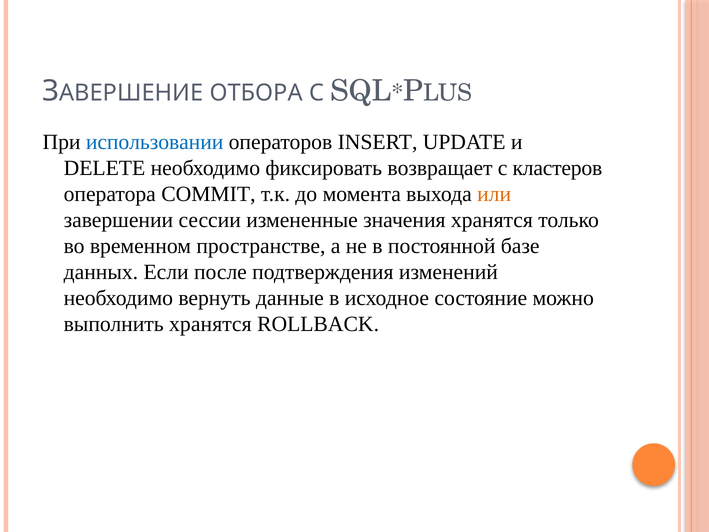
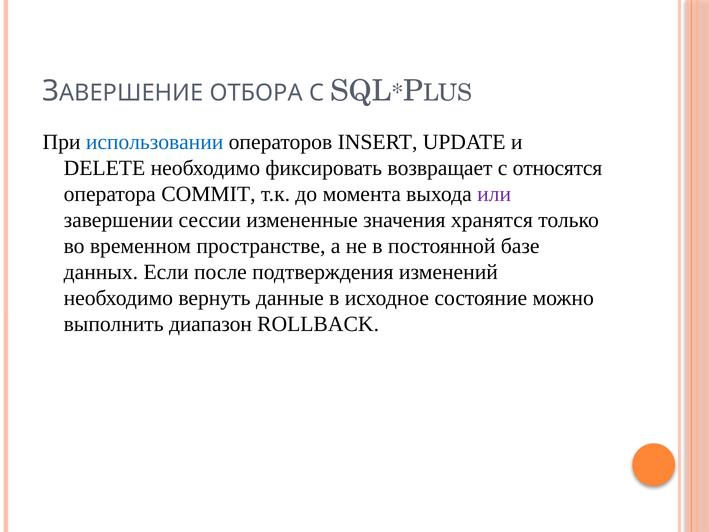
кластеров: кластеров -> относятся (557, 168)
или colour: orange -> purple (494, 194)
выполнить хранятся: хранятся -> диапазон (210, 324)
